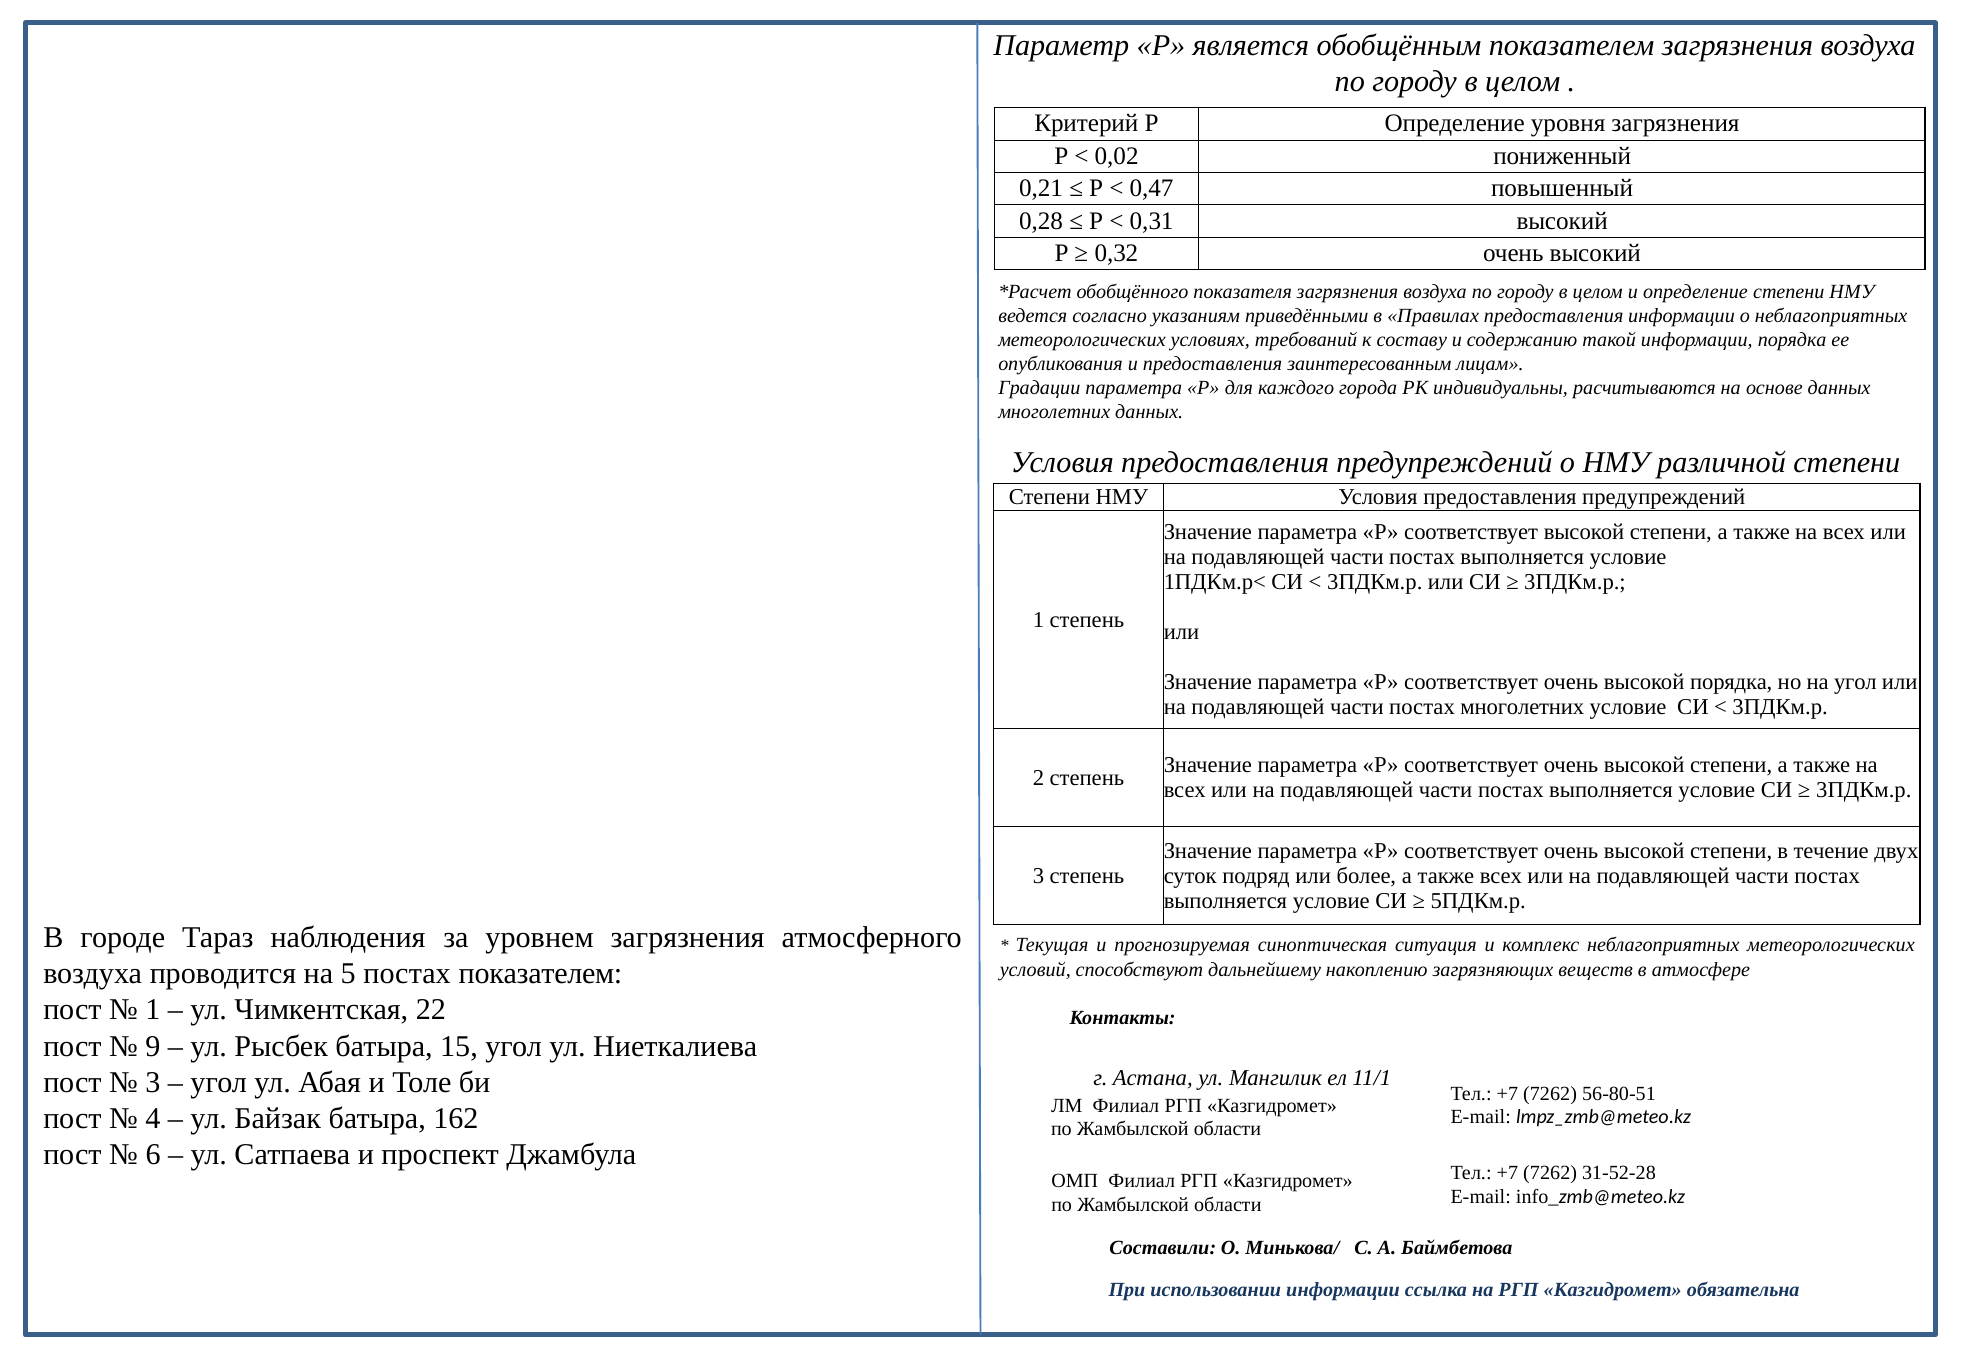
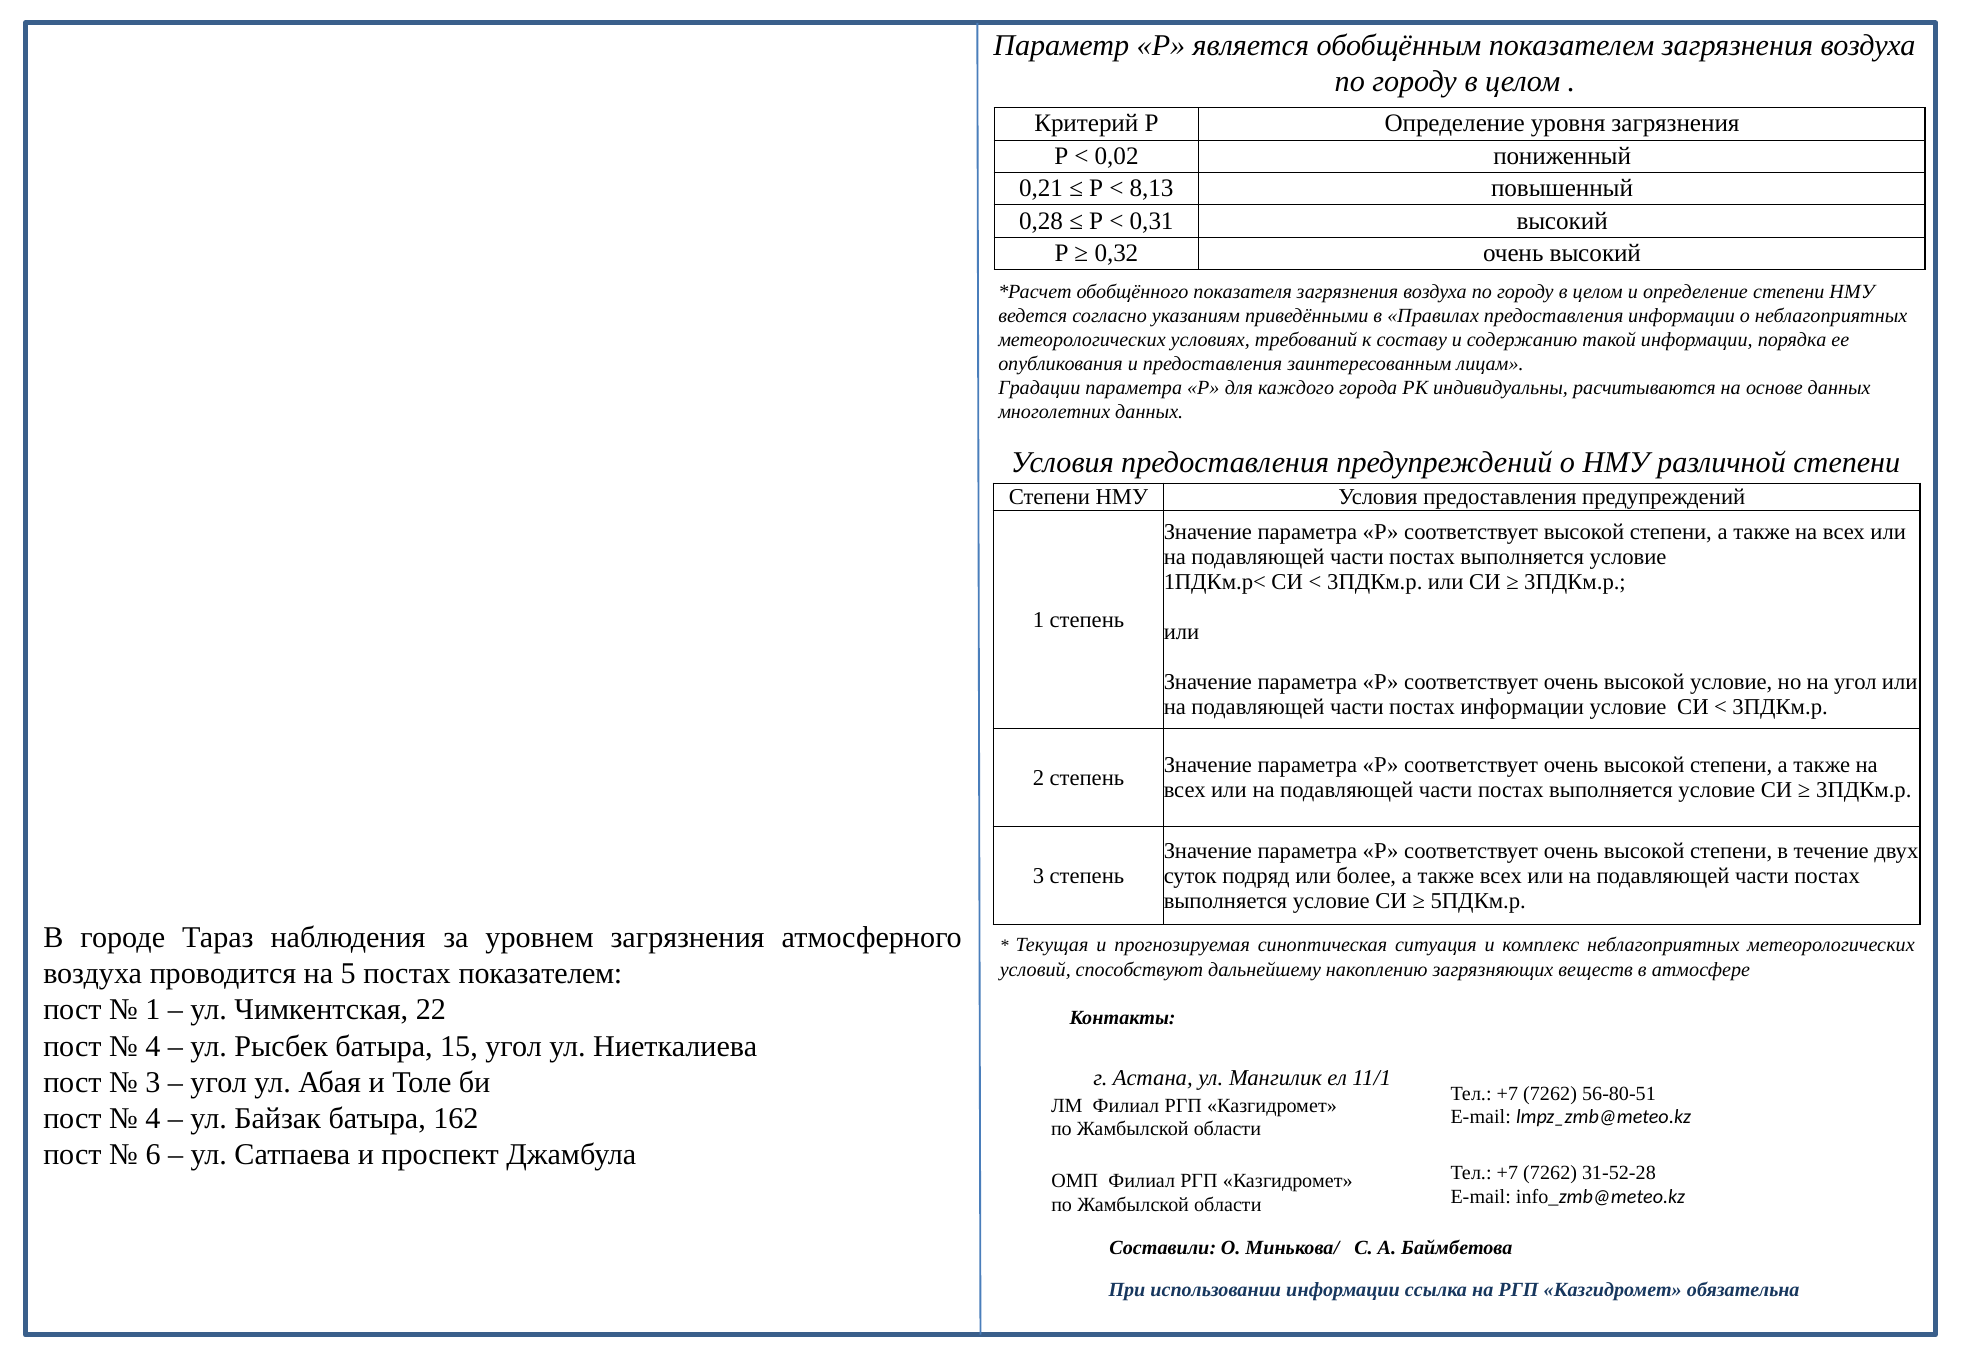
0,47: 0,47 -> 8,13 (1152, 188)
высокой порядка: порядка -> условие (1731, 682)
постах многолетних: многолетних -> информации (1522, 707)
9: 9 -> 4 (153, 1046)
